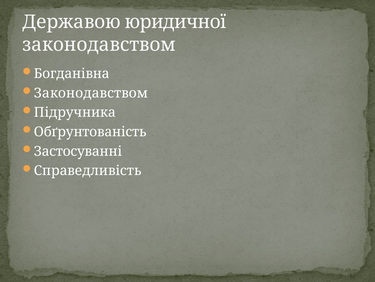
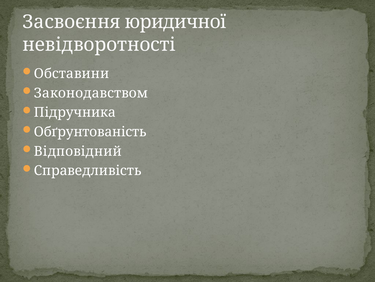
Державою: Державою -> Засвоєння (72, 22)
законодавством: законодавством -> невідворотності (99, 44)
Богданівна: Богданівна -> Обставини (72, 73)
Застосуванні: Застосуванні -> Відповідний (78, 151)
